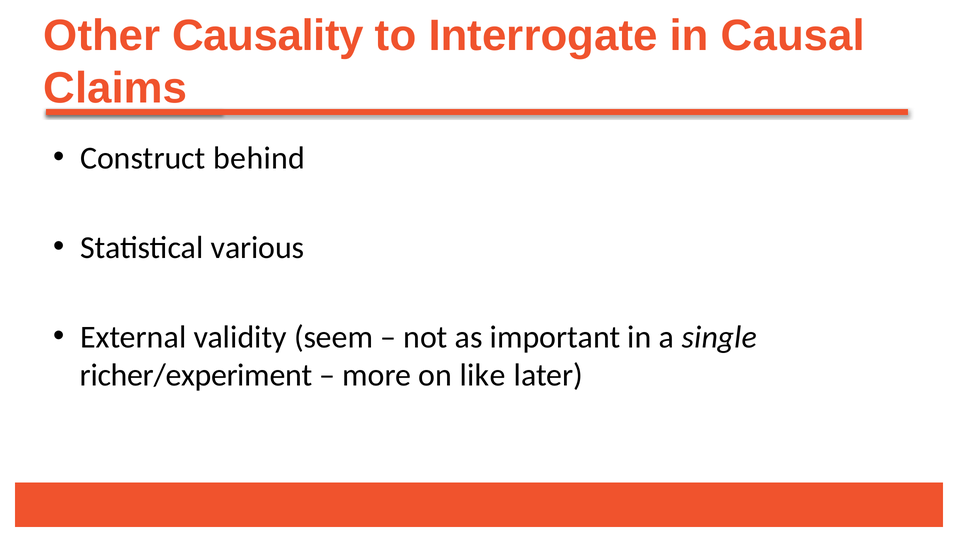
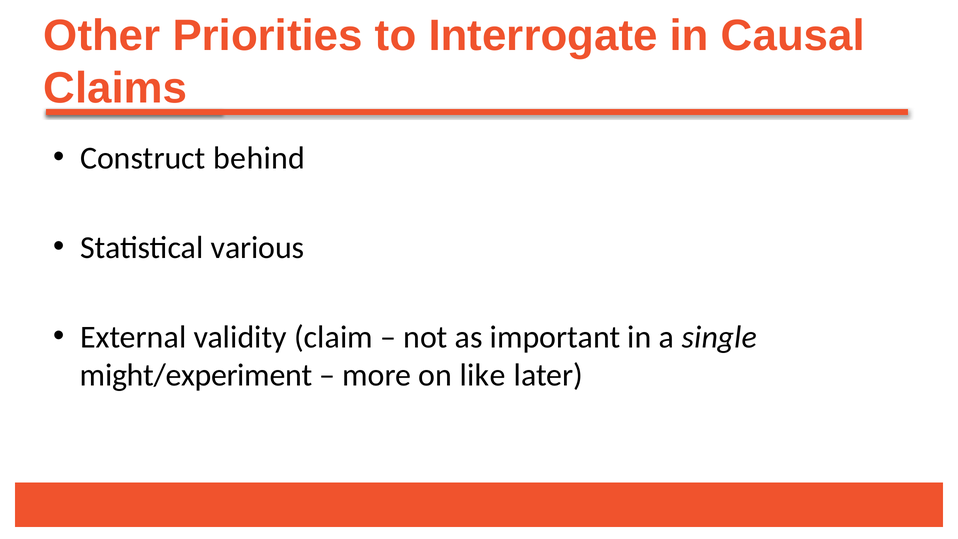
Causality: Causality -> Priorities (268, 36)
seem: seem -> claim (333, 337)
richer/experiment: richer/experiment -> might/experiment (196, 375)
